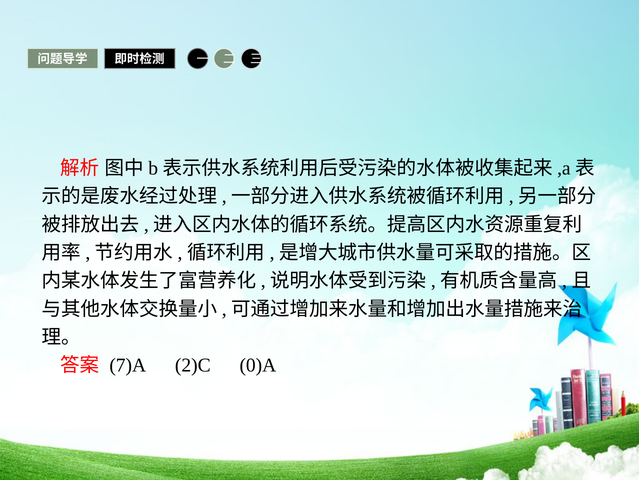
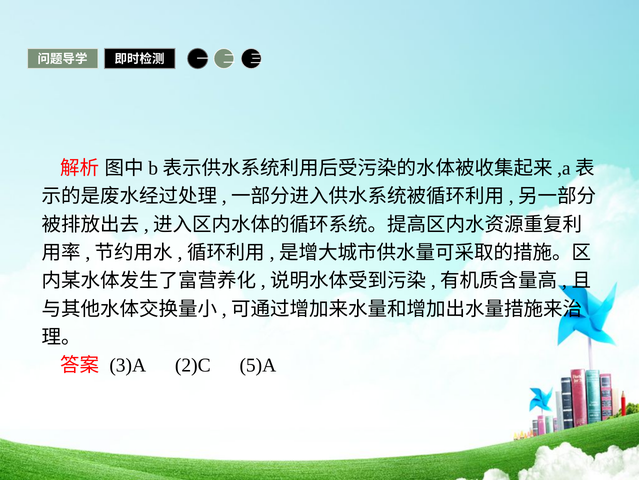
7)A: 7)A -> 3)A (128, 365)
0)A: 0)A -> 5)A (258, 365)
